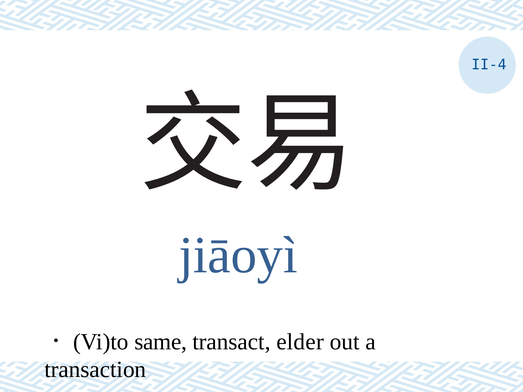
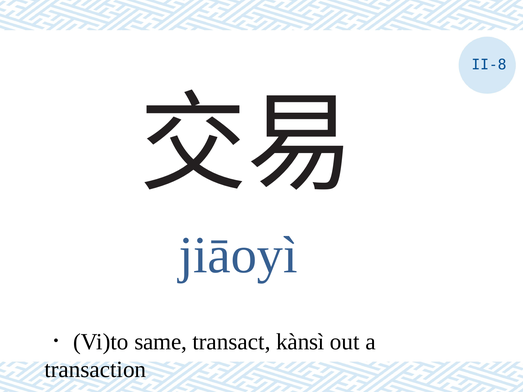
II-4: II-4 -> II-8 (489, 65)
elder: elder -> kànsì (300, 342)
